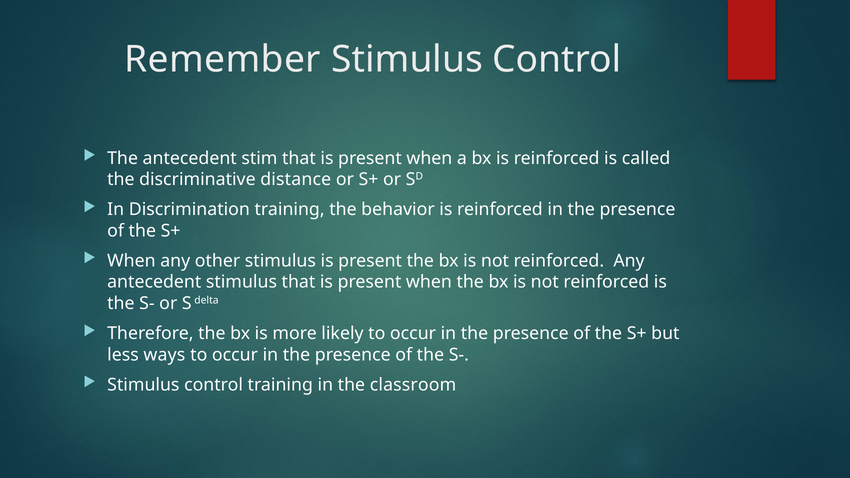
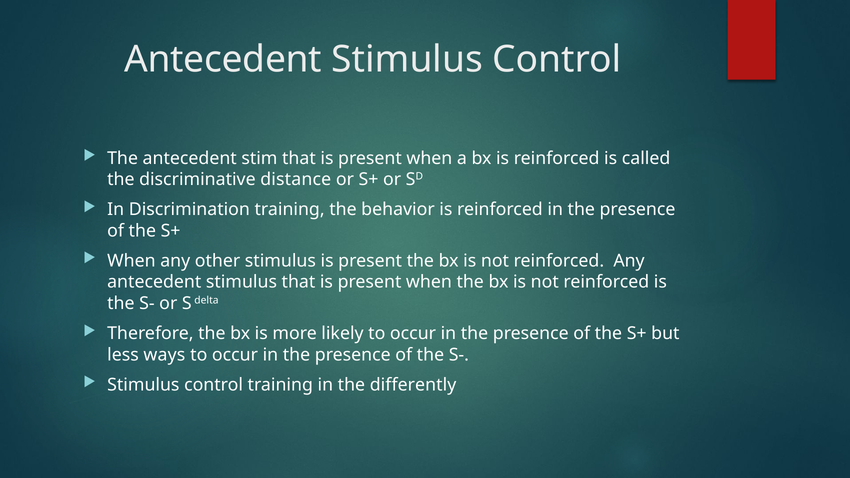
Remember: Remember -> Antecedent (223, 60)
classroom: classroom -> differently (413, 385)
